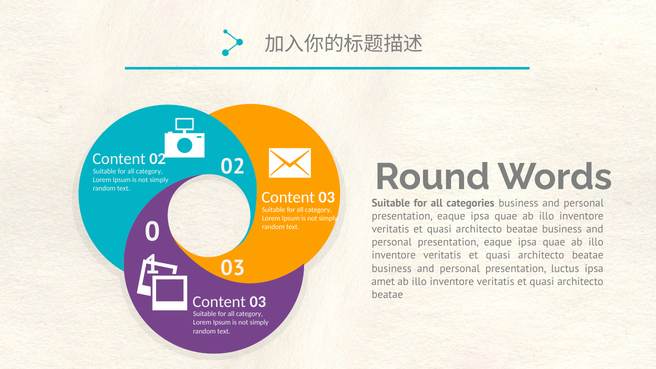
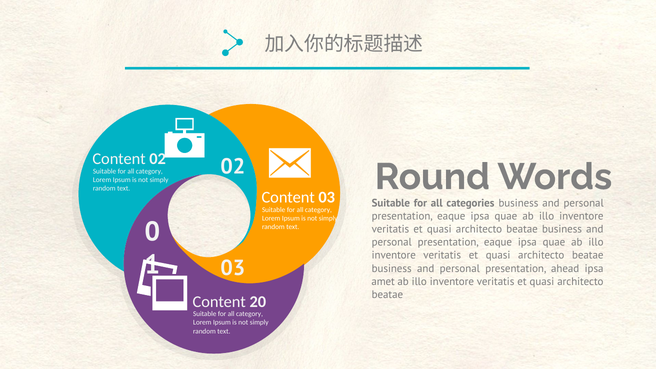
luctus: luctus -> ahead (565, 269)
03: 03 -> 20 (258, 302)
